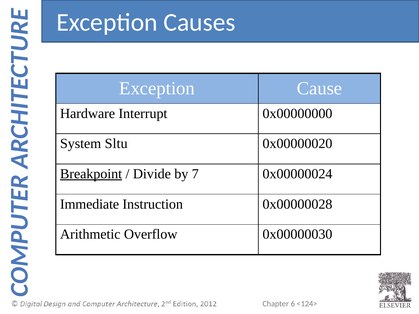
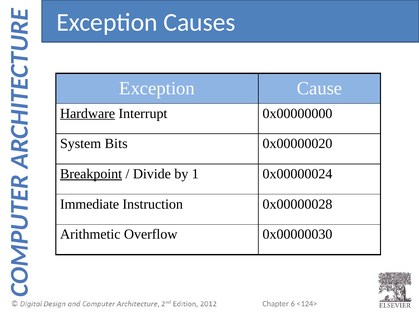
Hardware underline: none -> present (88, 114)
Sltu: Sltu -> Bits (116, 144)
7: 7 -> 1 (195, 174)
